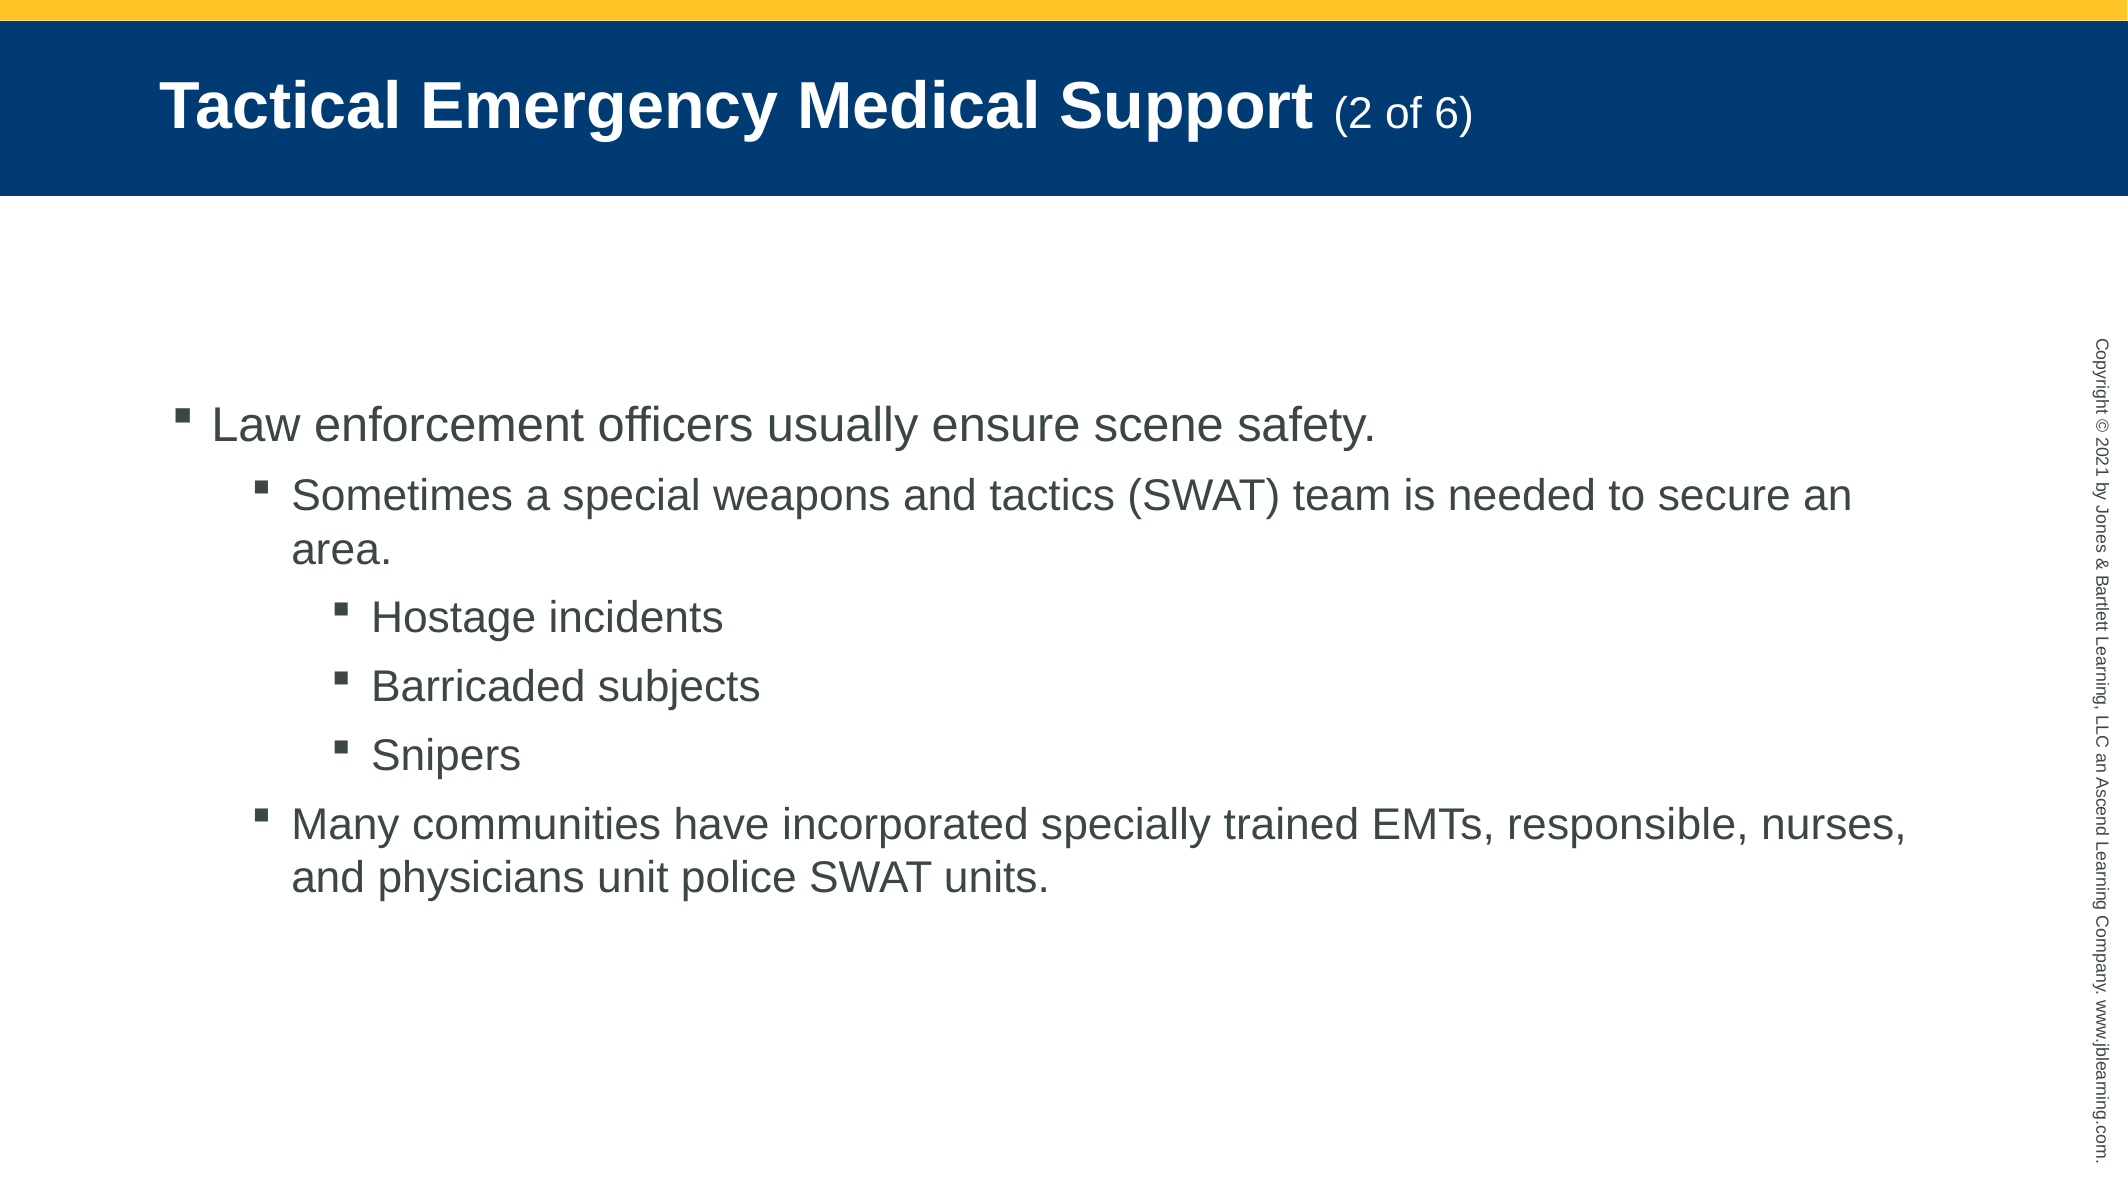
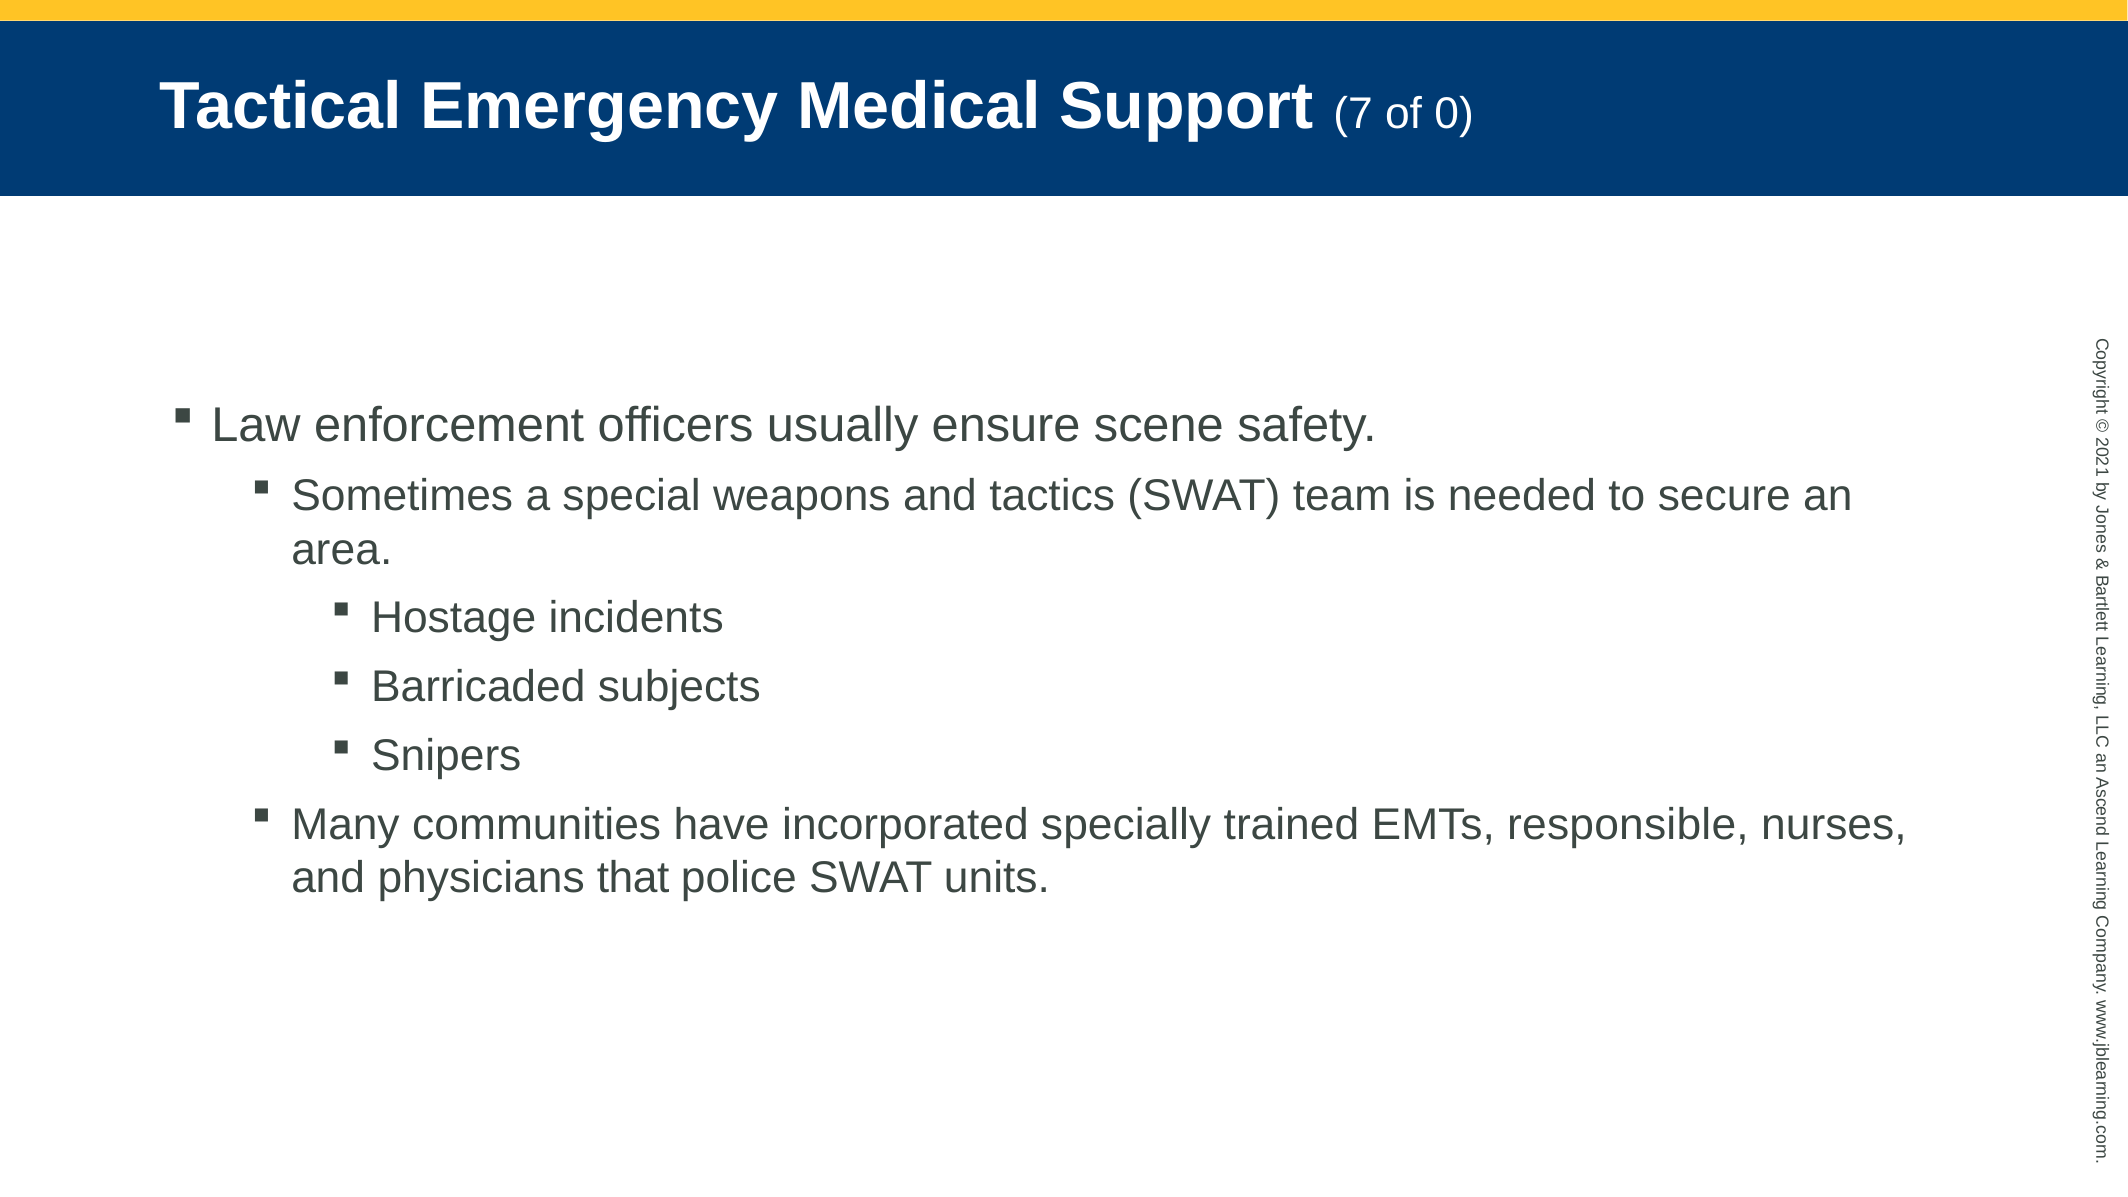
Support 2: 2 -> 7 (1353, 114)
of 6: 6 -> 0 (1454, 114)
unit: unit -> that (633, 878)
